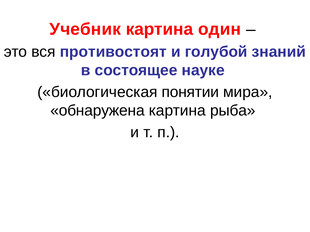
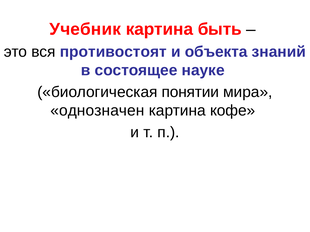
один: один -> быть (220, 29)
голубой: голубой -> объекта (216, 52)
обнаружена: обнаружена -> однозначен (97, 111)
рыба: рыба -> кофе (233, 111)
